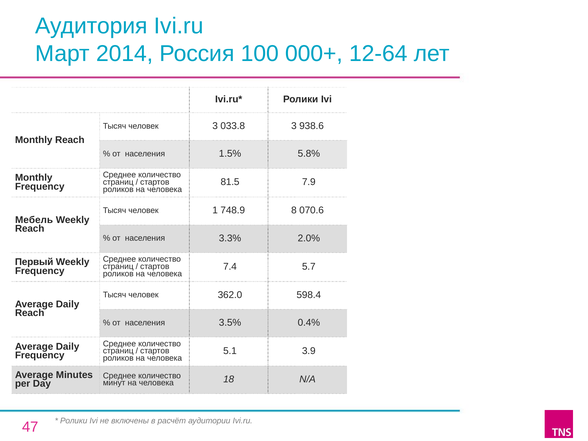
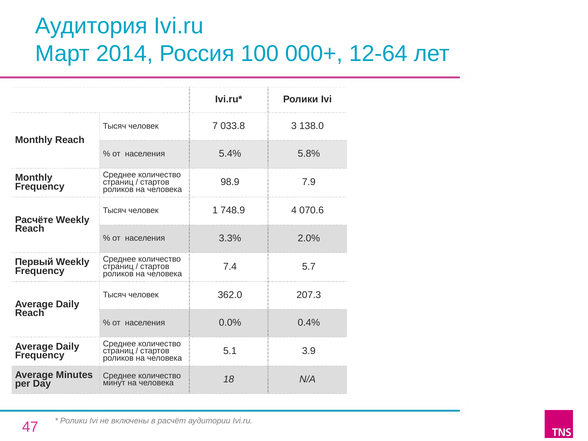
человек 3: 3 -> 7 (215, 126)
938.6: 938.6 -> 138.0 (312, 126)
1.5%: 1.5% -> 5.4% (230, 154)
81.5: 81.5 -> 98.9 (230, 182)
8: 8 -> 4 (294, 210)
Мебель: Мебель -> Расчёте (34, 220)
598.4: 598.4 -> 207.3 (309, 295)
3.5%: 3.5% -> 0.0% (230, 323)
